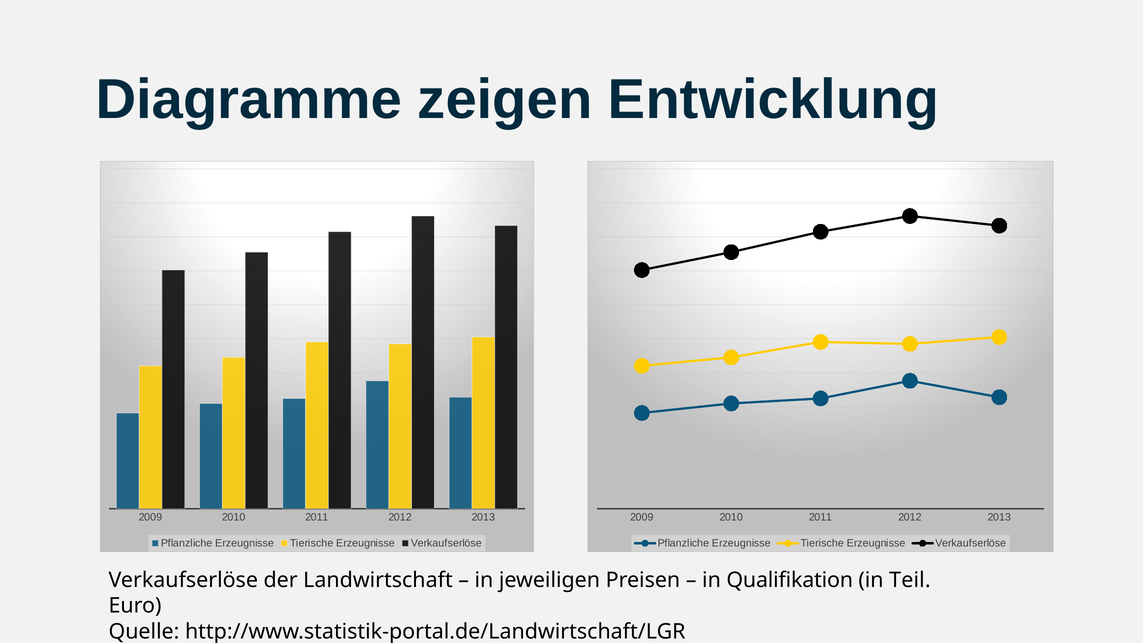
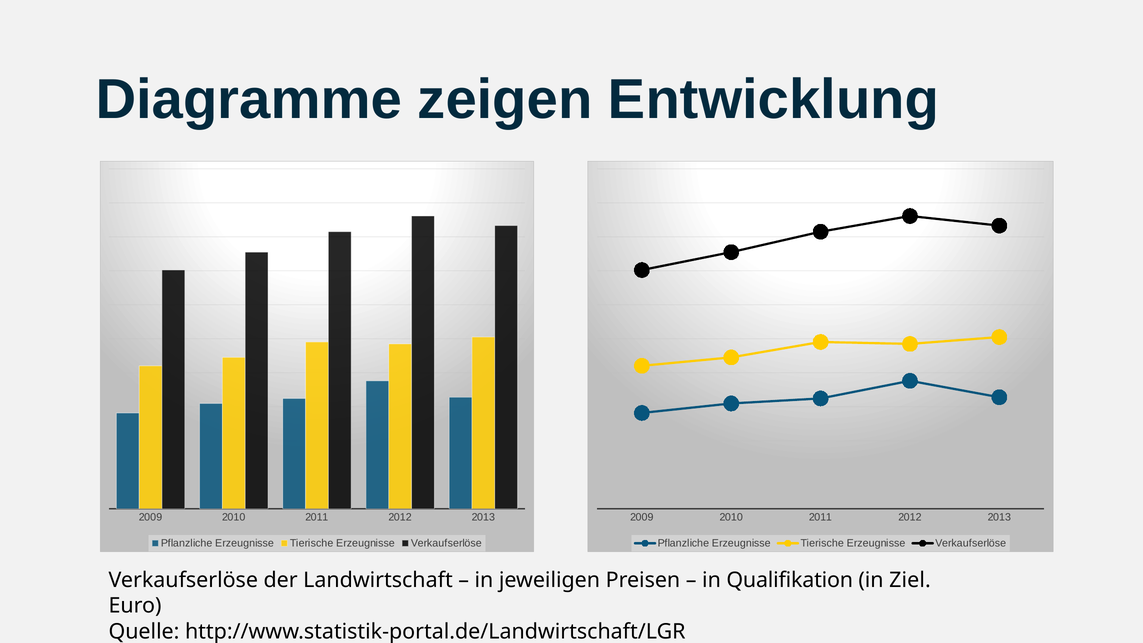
Teil: Teil -> Ziel (910, 580)
